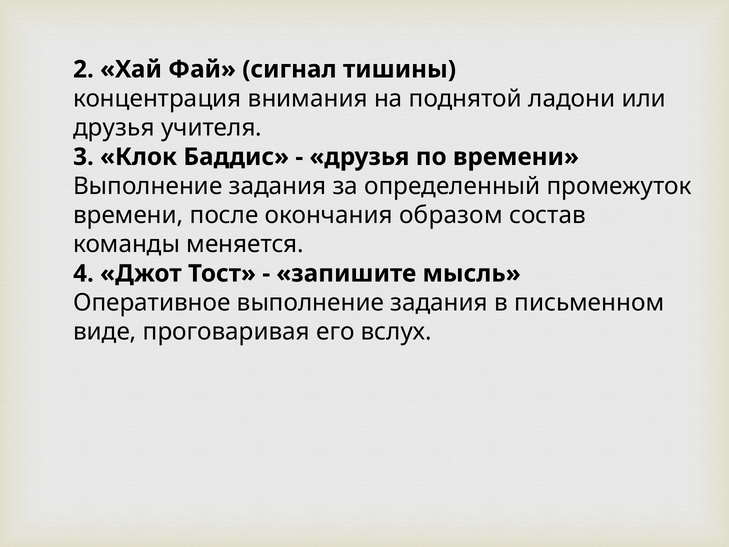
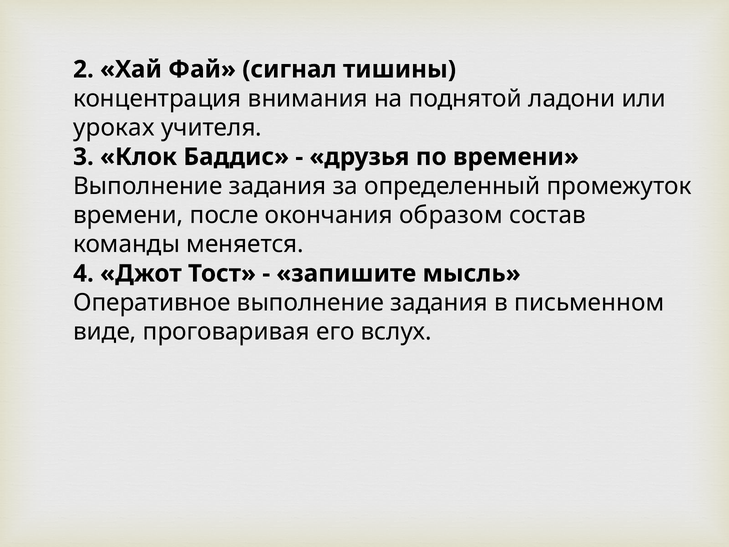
друзья: друзья -> уроках (114, 128)
